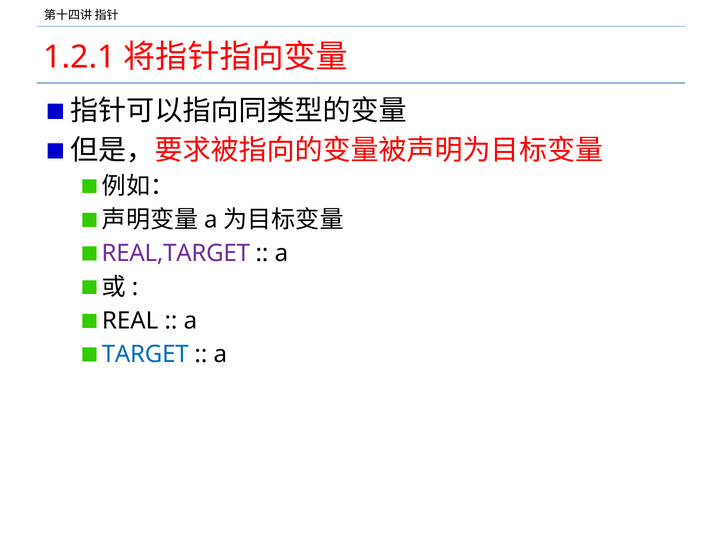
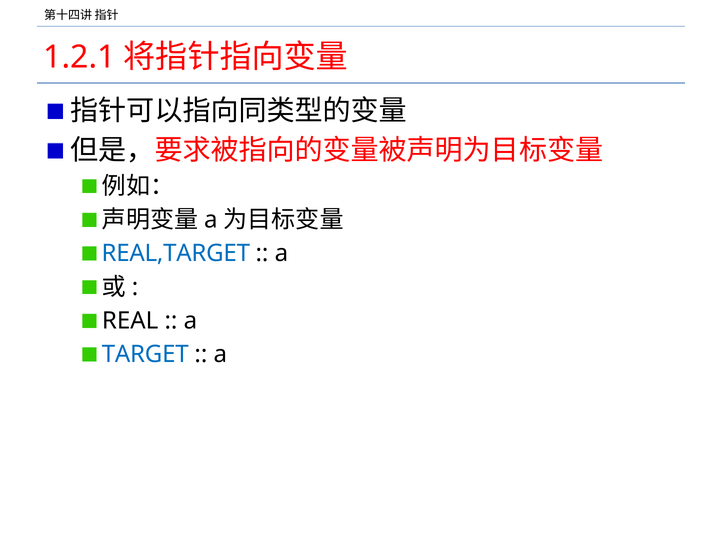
REAL,TARGET colour: purple -> blue (176, 254)
